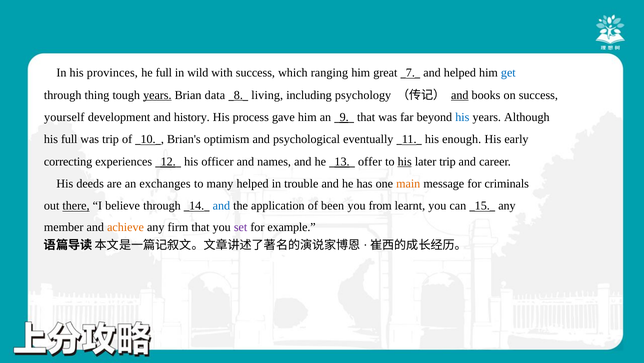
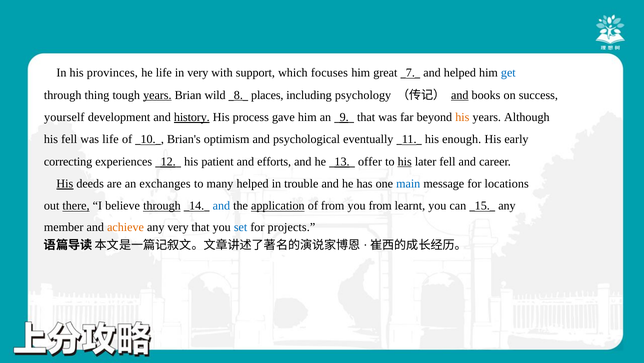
he full: full -> life (164, 73)
in wild: wild -> very (198, 73)
with success: success -> support (255, 73)
ranging: ranging -> focuses (329, 73)
data: data -> wild (215, 95)
living: living -> places (267, 95)
history underline: none -> present (192, 117)
his colour: blue -> orange (462, 117)
his full: full -> fell (69, 139)
was trip: trip -> life (110, 139)
officer: officer -> patient (218, 161)
names: names -> efforts (274, 161)
later trip: trip -> fell (447, 161)
His underline: none -> present (65, 183)
main colour: orange -> blue (408, 183)
criminals: criminals -> locations (507, 183)
through underline: none -> present (162, 206)
application underline: none -> present (278, 206)
of been: been -> from (333, 206)
any firm: firm -> very (178, 227)
set colour: purple -> blue (241, 227)
example: example -> projects (291, 227)
